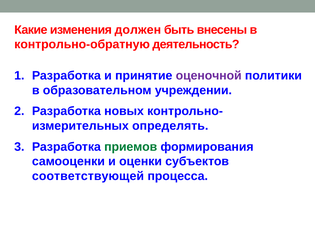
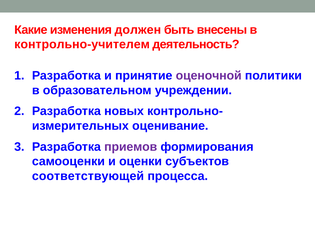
контрольно-обратную: контрольно-обратную -> контрольно-учителем (82, 44)
определять: определять -> оценивание (170, 126)
приемов colour: green -> purple (131, 147)
